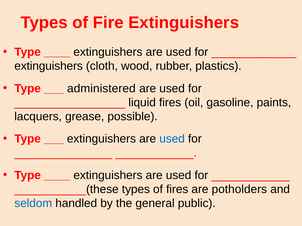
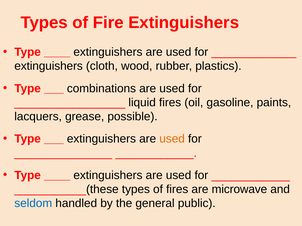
administered: administered -> combinations (101, 89)
used colour: blue -> orange (172, 139)
potholders: potholders -> microwave (239, 190)
